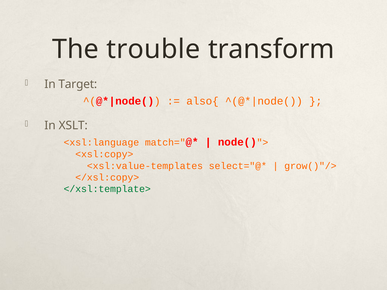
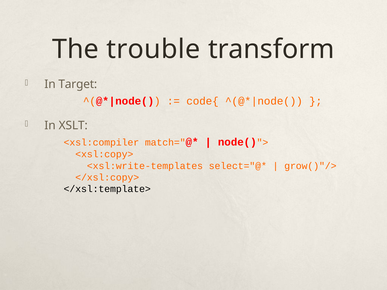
also{: also{ -> code{ (203, 101)
<xsl:language: <xsl:language -> <xsl:compiler (101, 143)
<xsl:value-templates: <xsl:value-templates -> <xsl:write-templates (145, 166)
</xsl:template> colour: green -> black (107, 189)
